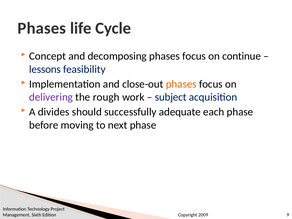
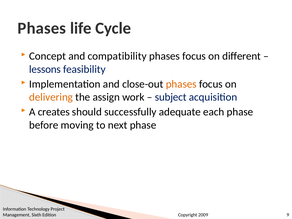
decomposing: decomposing -> compatibility (117, 56)
continue: continue -> different (242, 56)
delivering colour: purple -> orange (51, 97)
rough: rough -> assign (106, 97)
divides: divides -> creates (54, 112)
